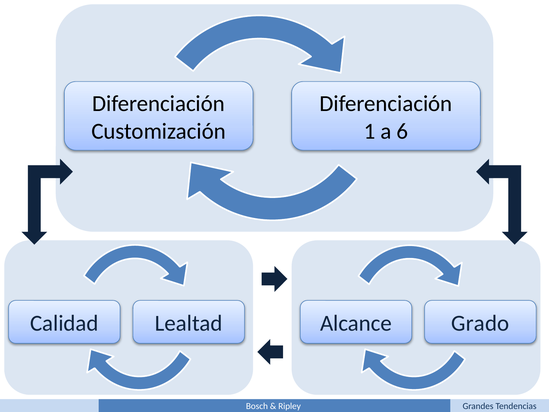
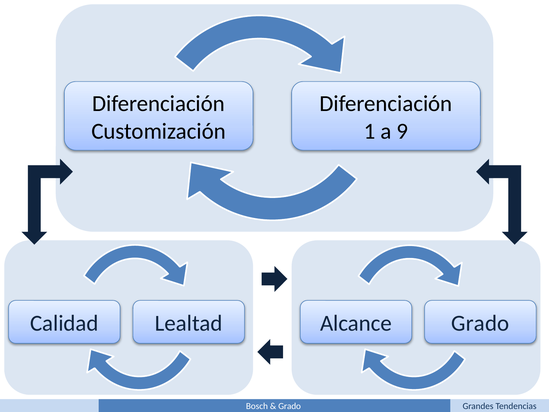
6: 6 -> 9 (402, 131)
Ripley: Ripley -> Grado (290, 406)
